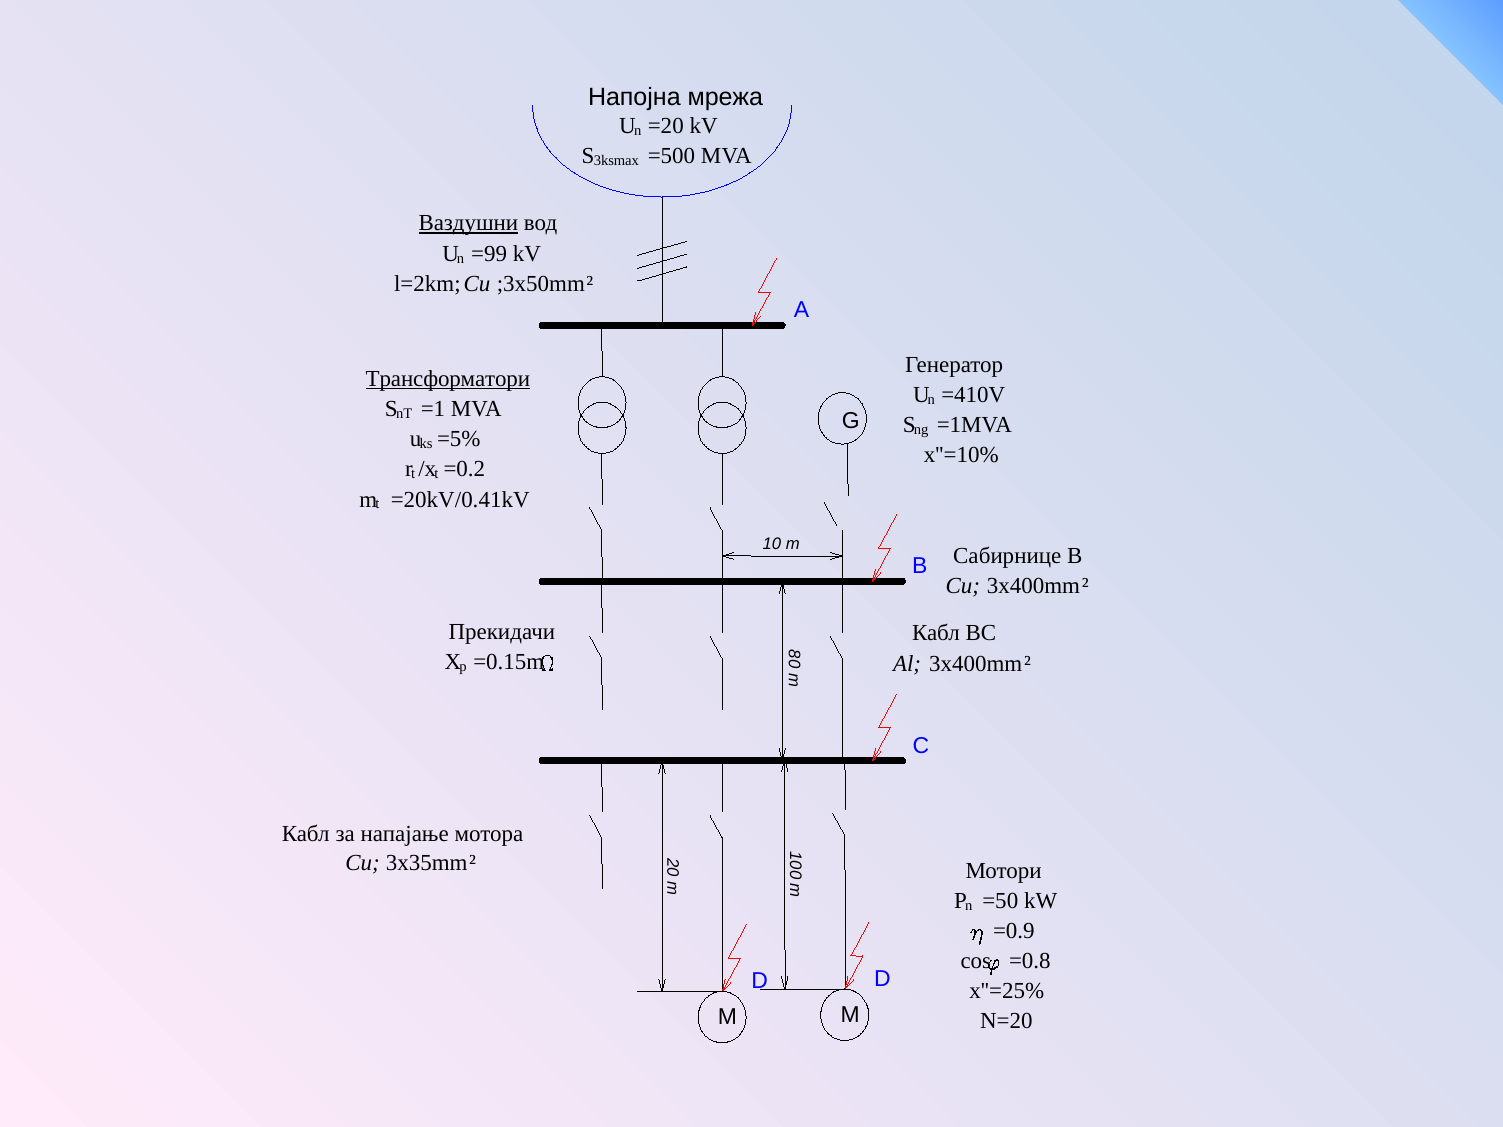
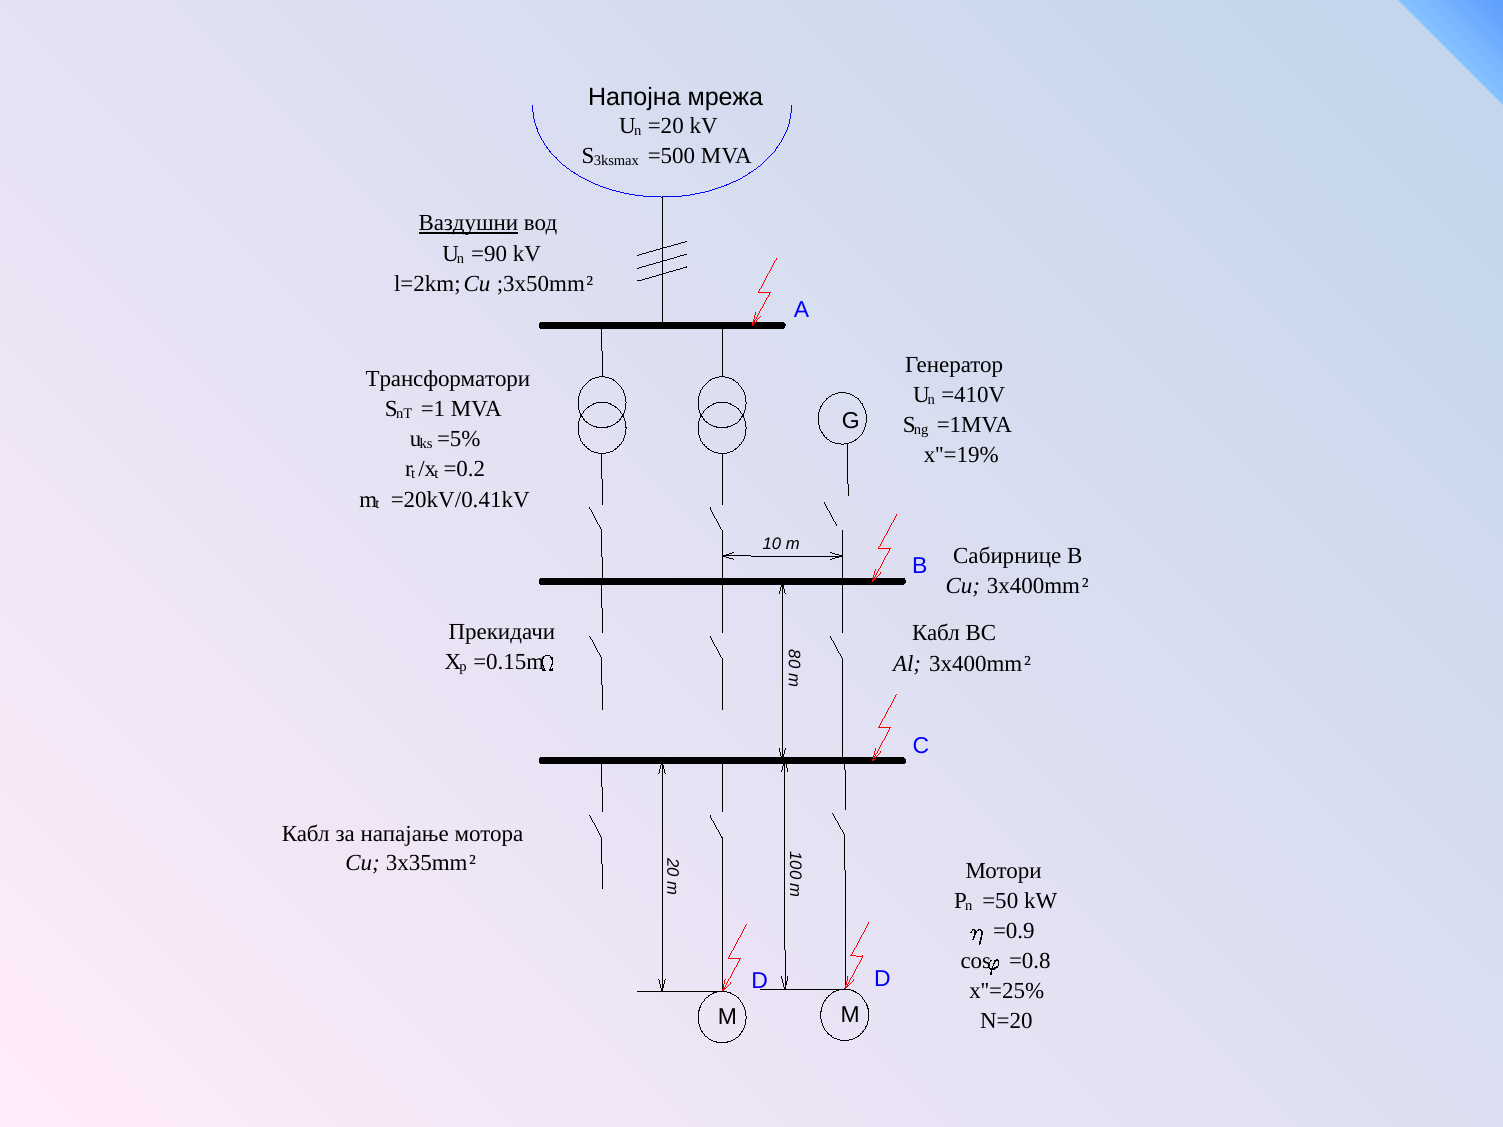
=99: =99 -> =90 (489, 254)
Трансформатори underline: present -> none (448, 379)
x''=10%: x''=10% -> x''=19% (961, 455)
